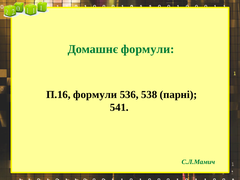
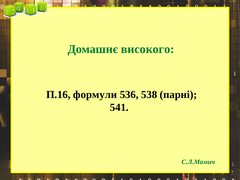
Домашнє формули: формули -> високого (148, 49)
